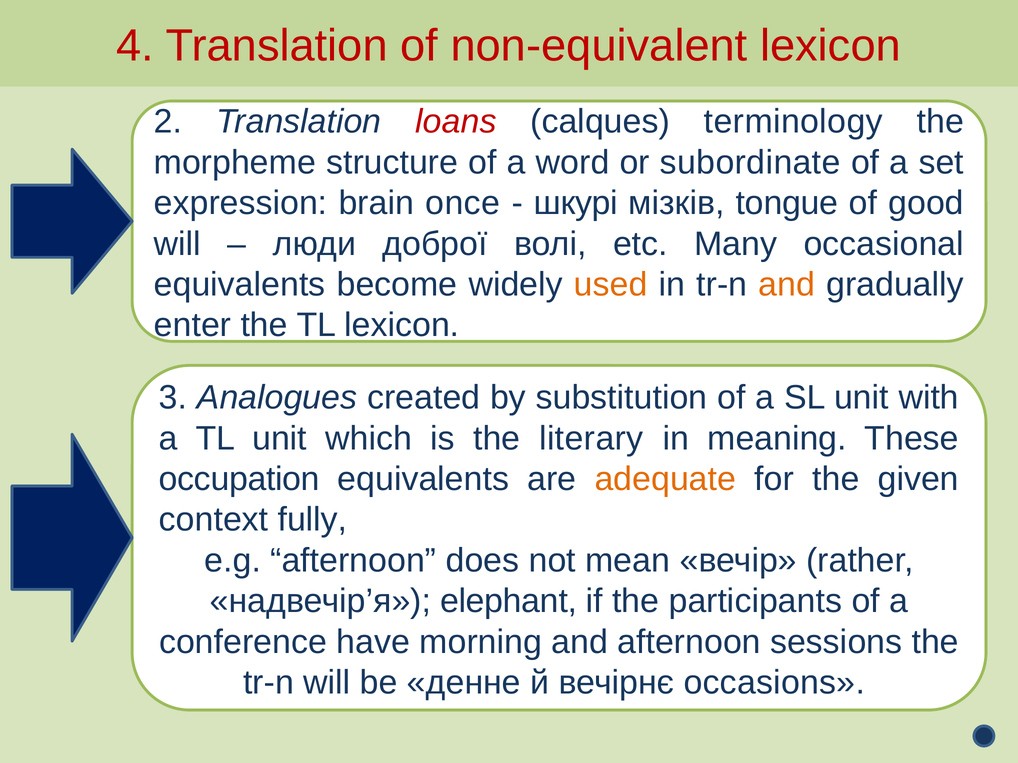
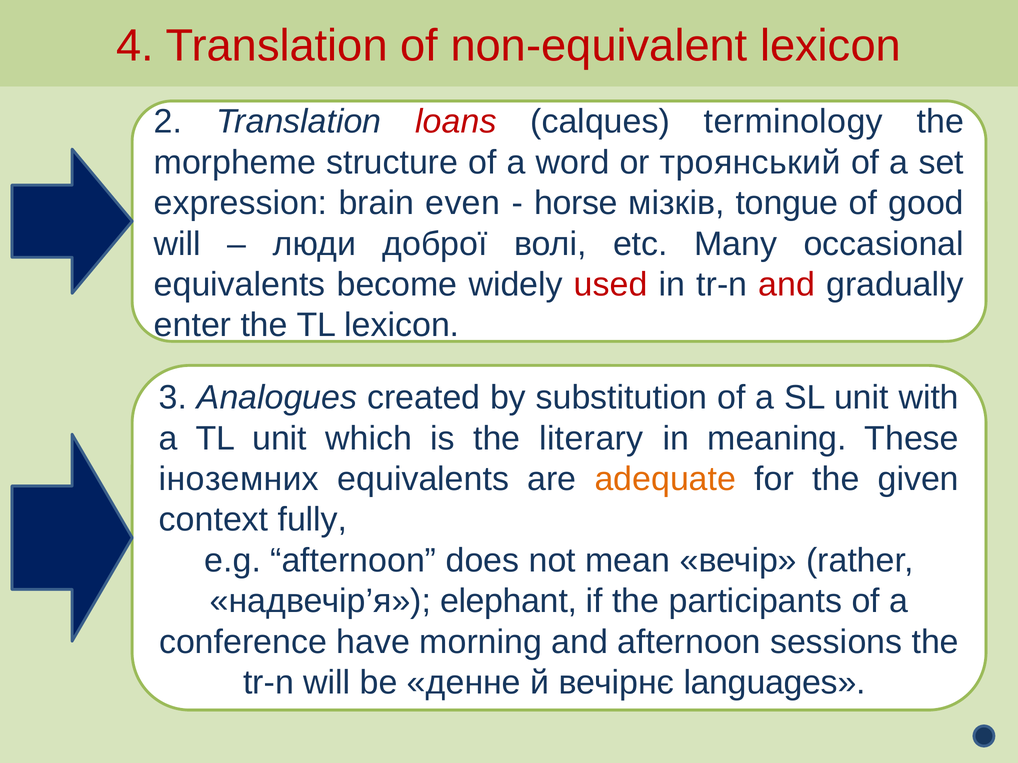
subordinate: subordinate -> троянський (750, 163)
once: once -> even (463, 203)
шкурі: шкурі -> horse (576, 203)
used colour: orange -> red (611, 285)
and colour: orange -> red (787, 285)
occupation: occupation -> іноземних (239, 479)
occasions: occasions -> languages (775, 683)
